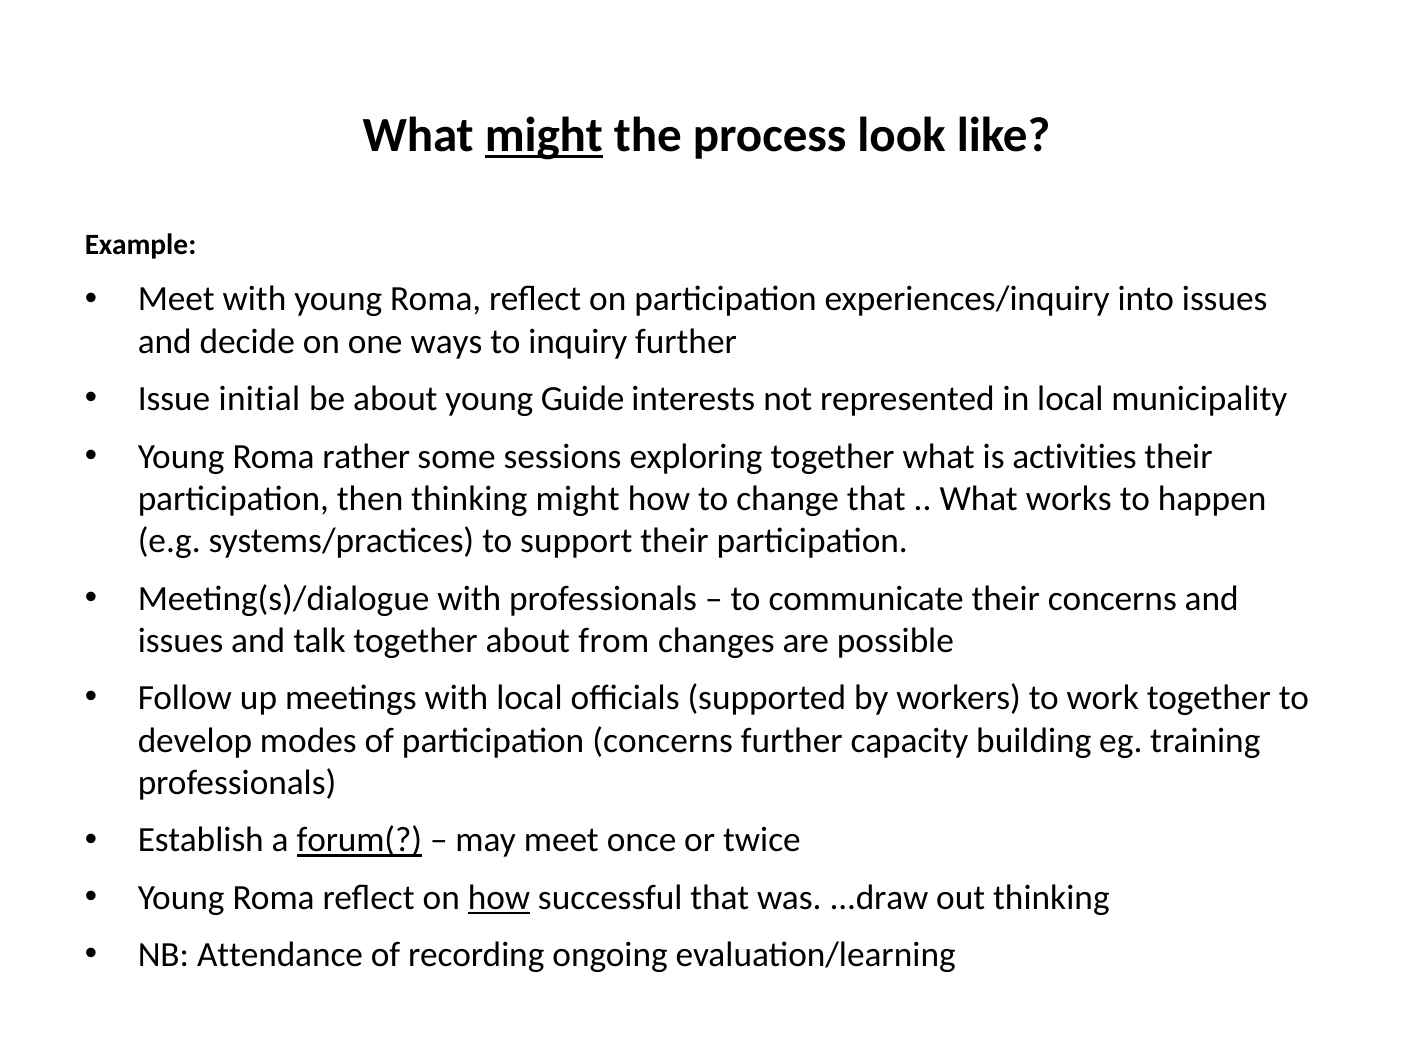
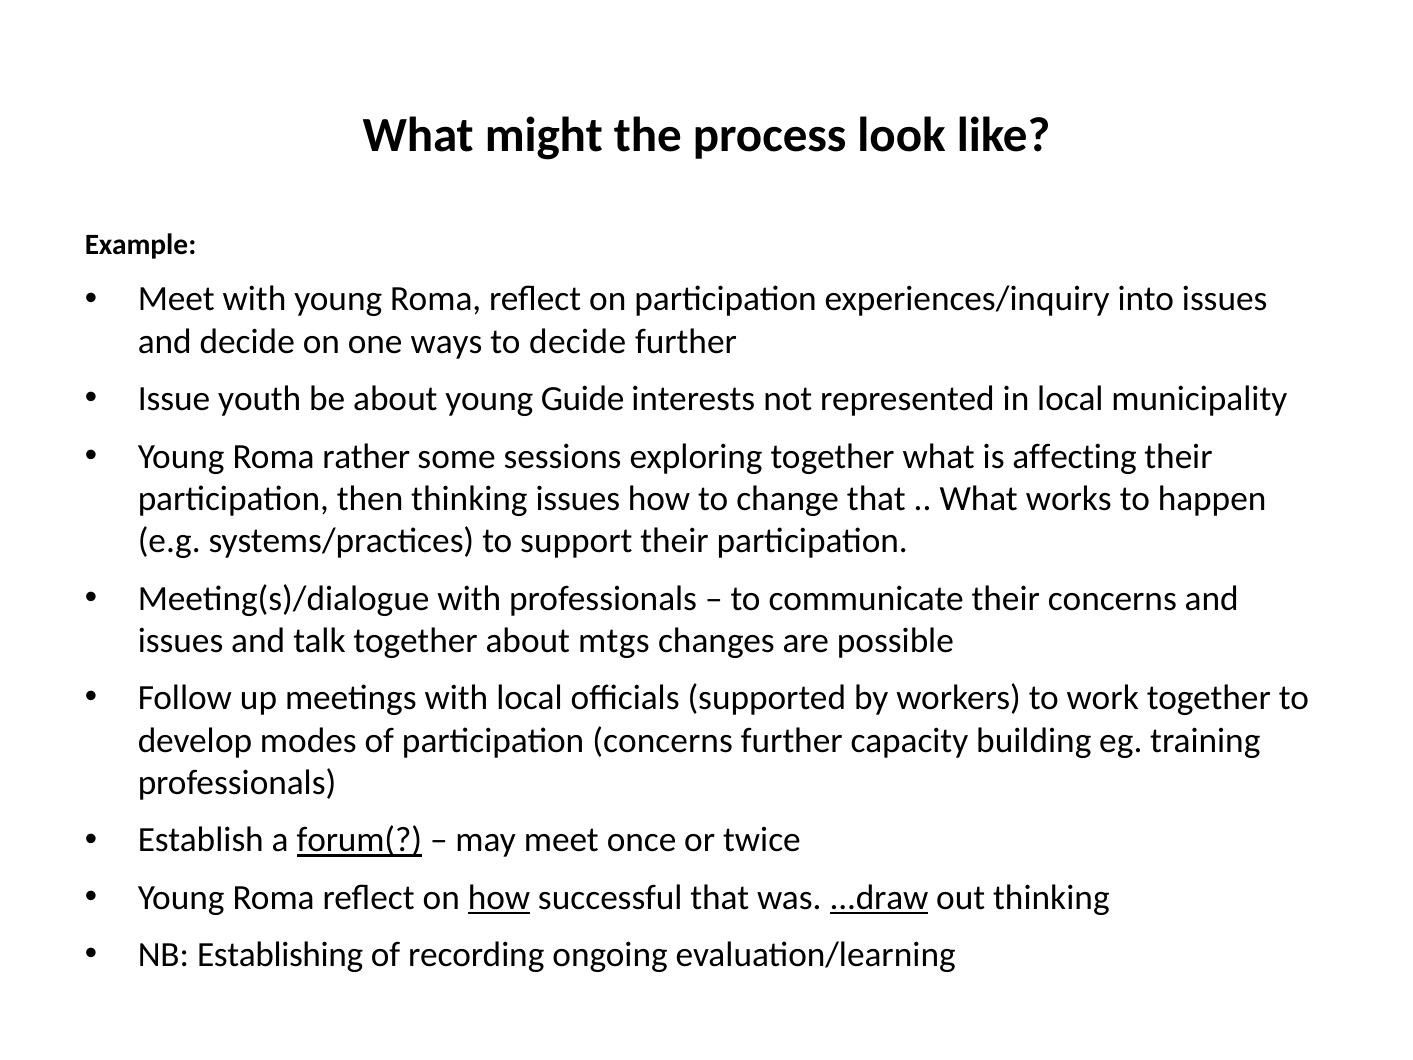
might underline: present -> none (544, 135)
to inquiry: inquiry -> decide (578, 342)
initial: initial -> youth (260, 399)
activities: activities -> affecting (1075, 456)
thinking might: might -> issues (578, 499)
from: from -> mtgs (614, 641)
...draw underline: none -> present (879, 897)
Attendance: Attendance -> Establishing (280, 955)
